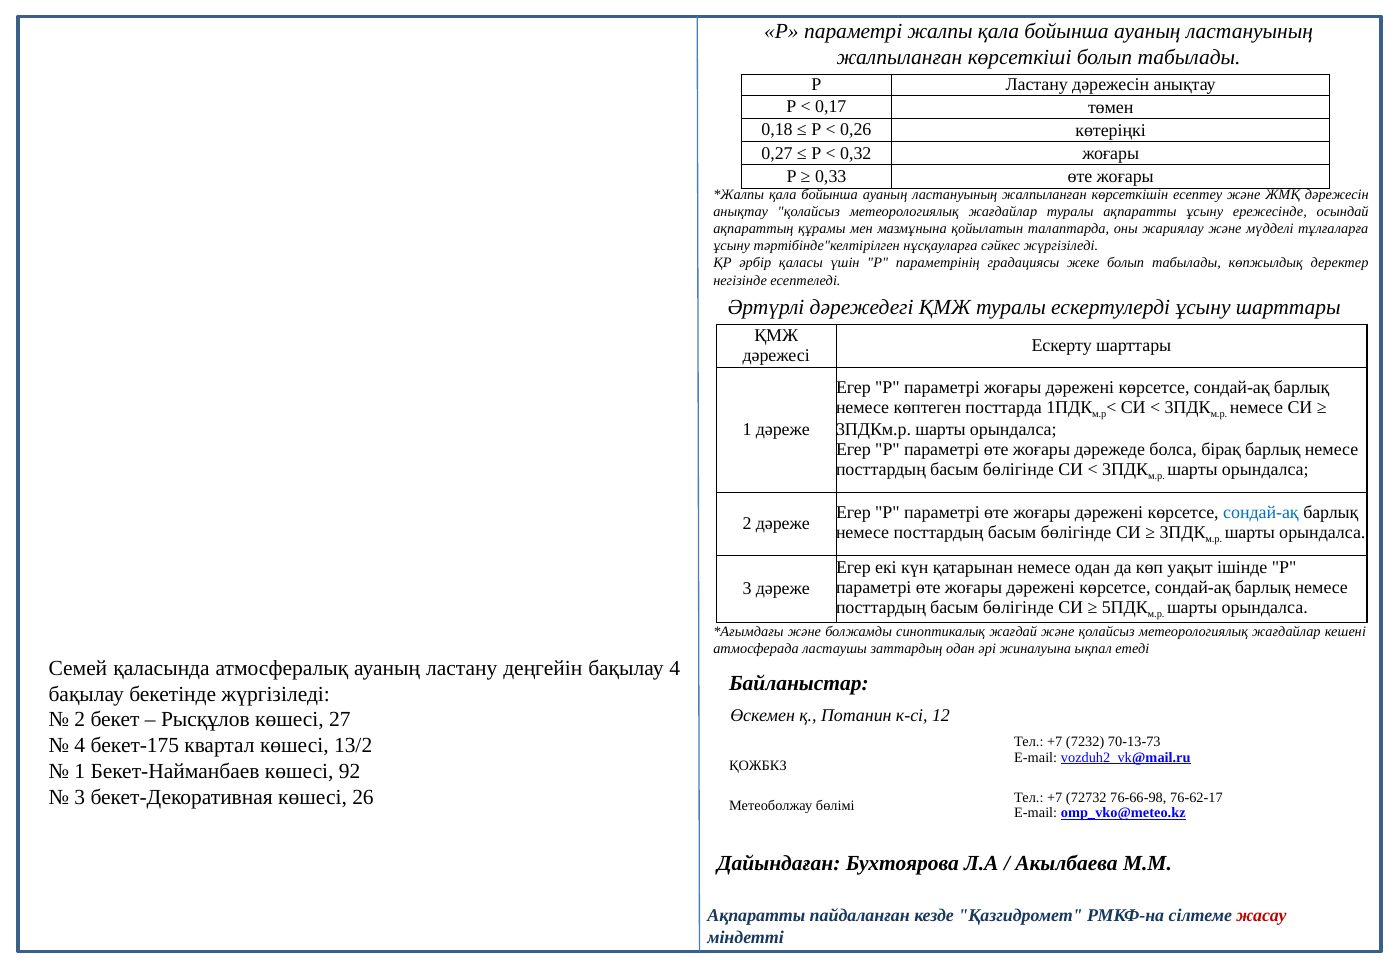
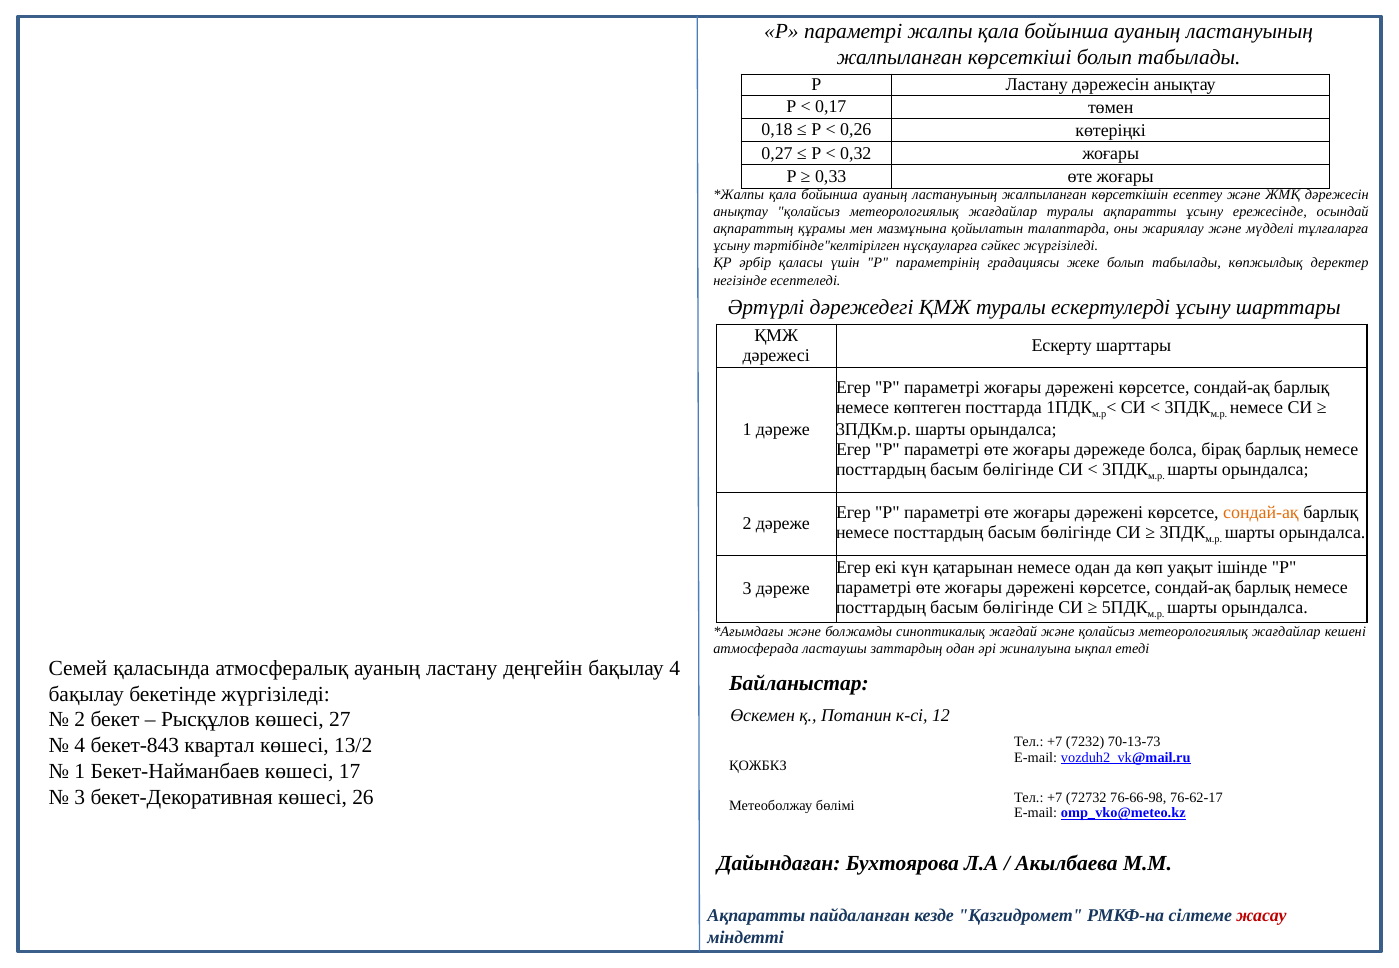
сондай-ақ colour: blue -> orange (1261, 513)
бекет-175: бекет-175 -> бекет-843 (135, 746)
92: 92 -> 17 (350, 772)
